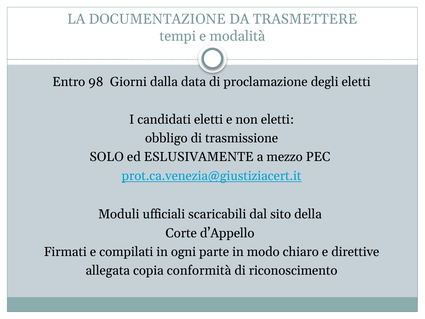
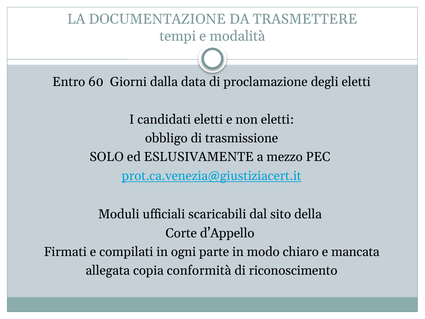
98: 98 -> 60 (96, 82)
direttive: direttive -> mancata (355, 252)
